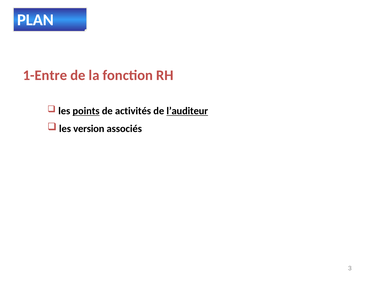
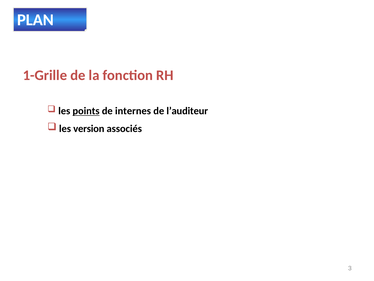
1-Entre: 1-Entre -> 1-Grille (45, 75)
activités: activités -> internes (133, 111)
l’auditeur underline: present -> none (187, 111)
